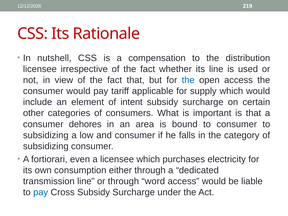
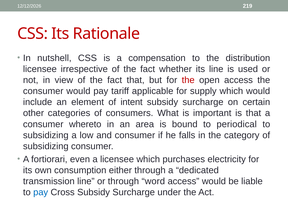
the colour: blue -> red (188, 80)
dehores: dehores -> whereto (85, 124)
to consumer: consumer -> periodical (237, 124)
